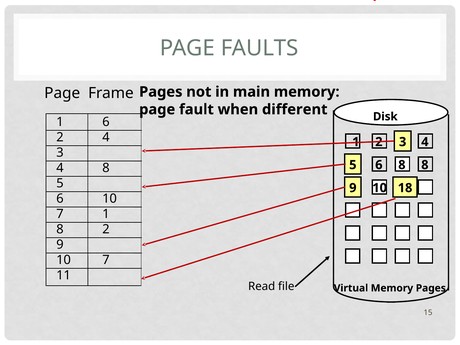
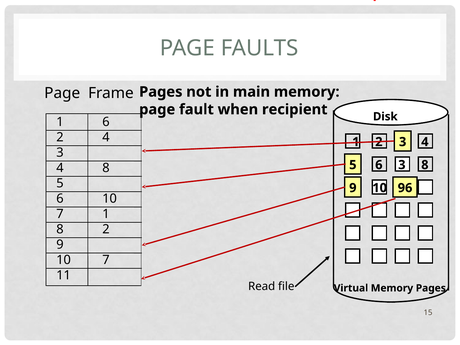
different: different -> recipient (295, 109)
6 8: 8 -> 3 (402, 165)
18: 18 -> 96 (405, 188)
